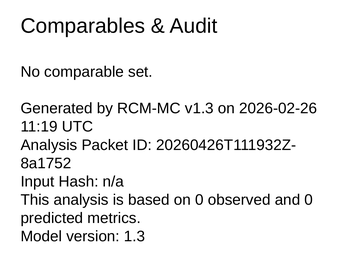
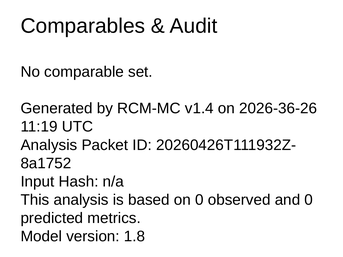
v1.3: v1.3 -> v1.4 (199, 109)
2026-02-26: 2026-02-26 -> 2026-36-26 (278, 109)
1.3: 1.3 -> 1.8 (135, 237)
